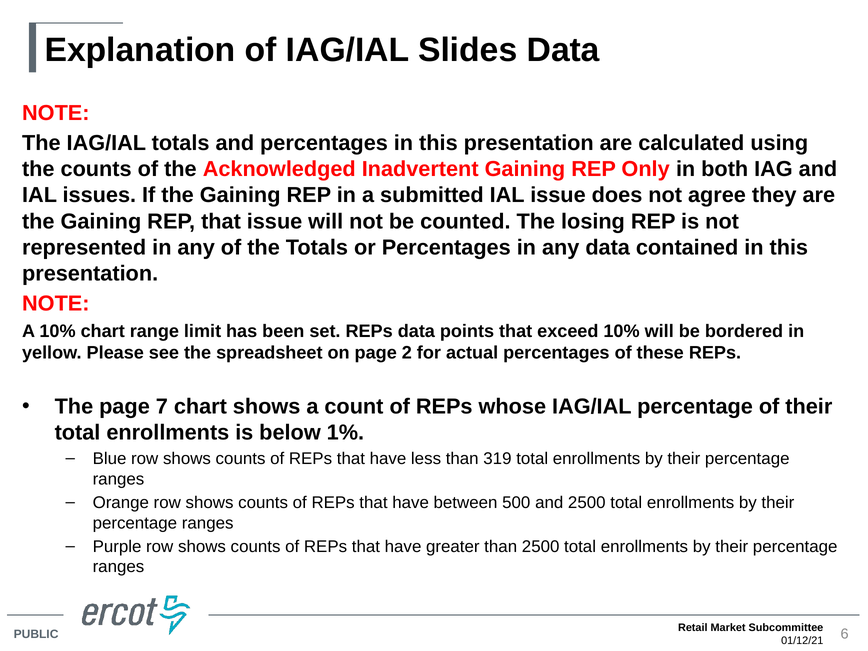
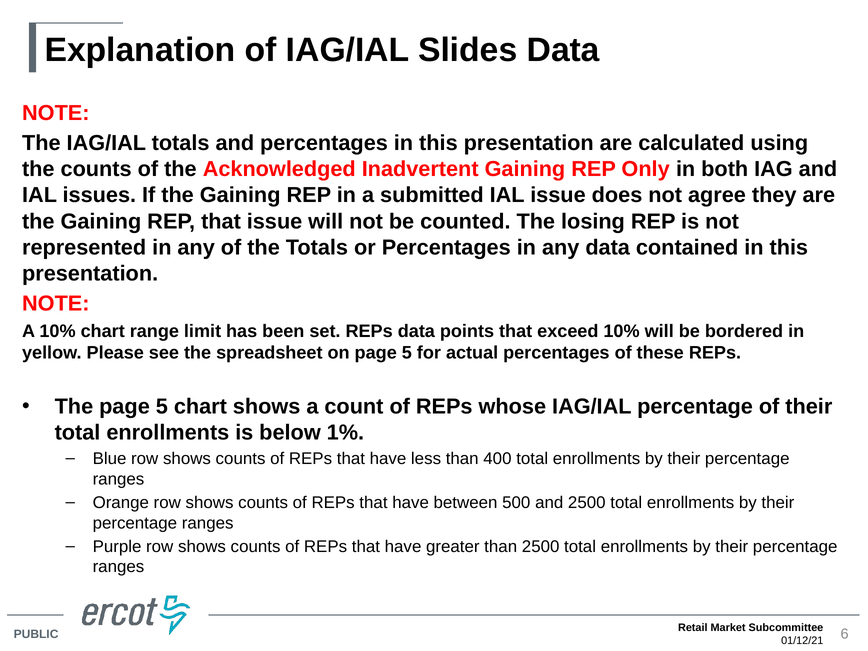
on page 2: 2 -> 5 (407, 353)
The page 7: 7 -> 5 (162, 407)
319: 319 -> 400 (497, 459)
